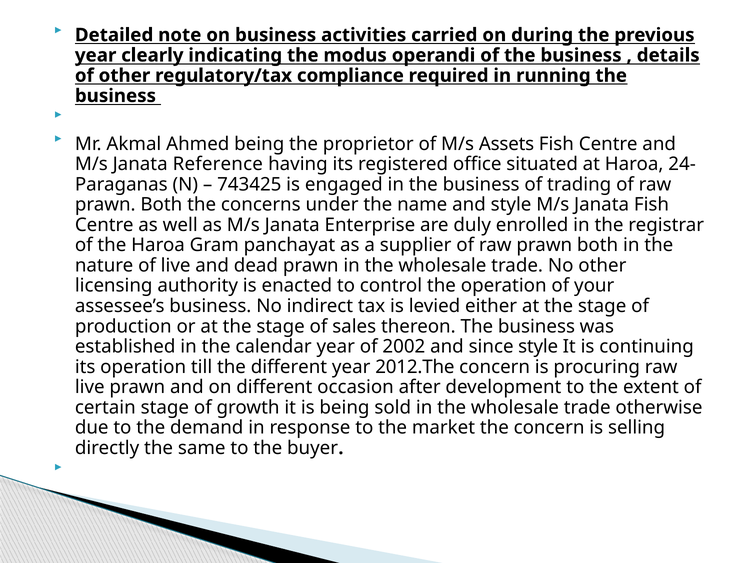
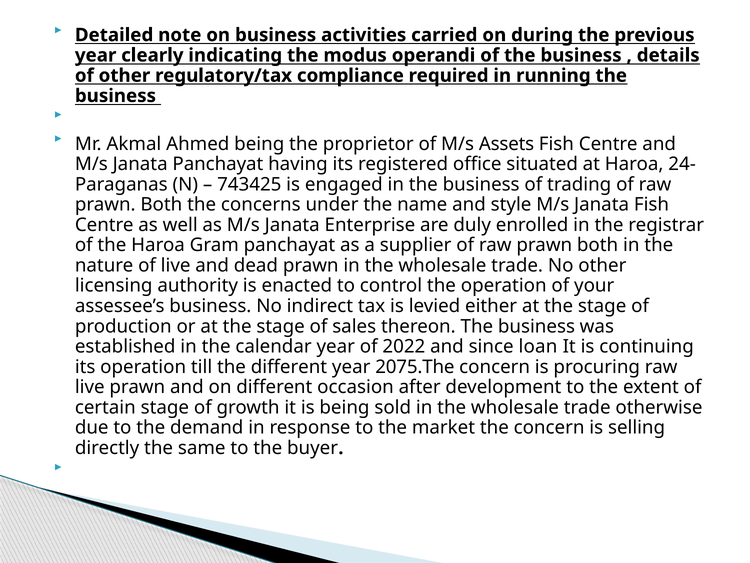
Janata Reference: Reference -> Panchayat (218, 164)
2002: 2002 -> 2022 (404, 346)
since style: style -> loan (538, 346)
2012.The: 2012.The -> 2075.The (415, 367)
